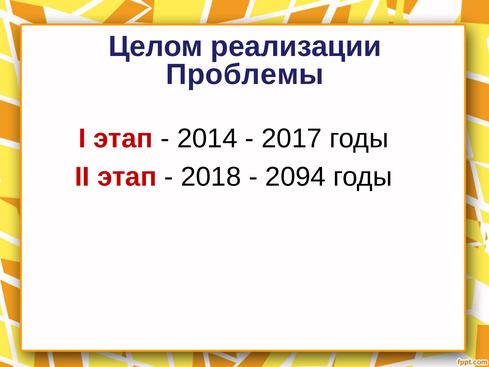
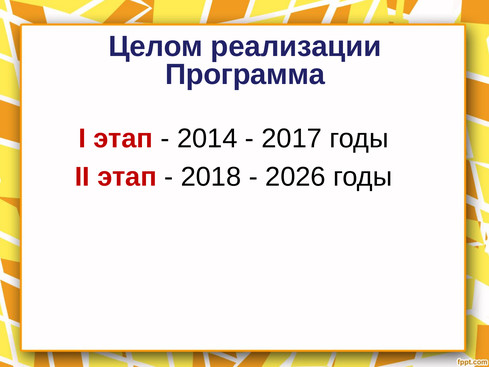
Проблемы: Проблемы -> Программа (245, 74)
2094: 2094 -> 2026 (295, 177)
